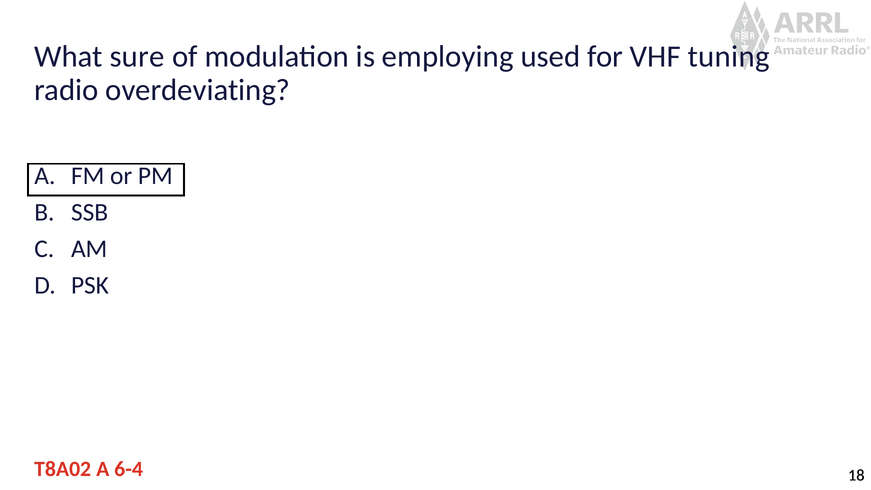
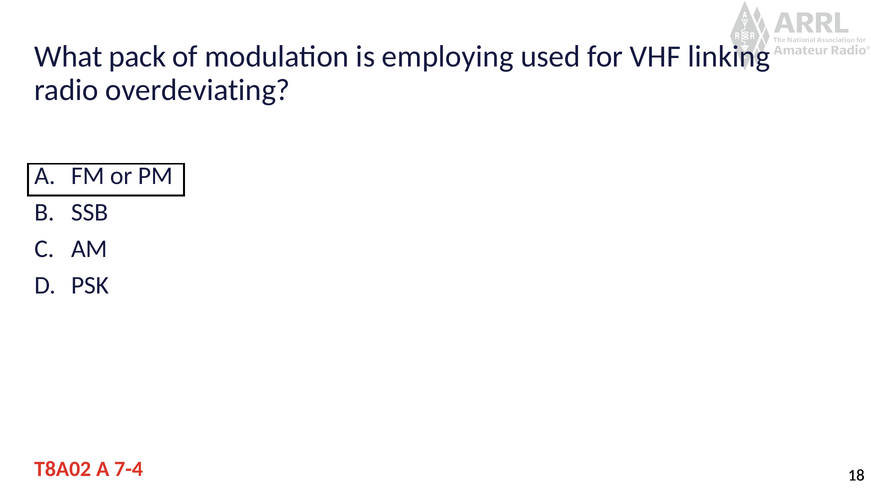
sure: sure -> pack (137, 57)
tuning: tuning -> linking (729, 57)
6-4: 6-4 -> 7-4 (129, 469)
